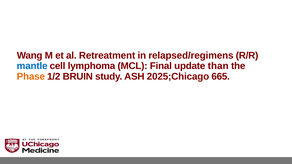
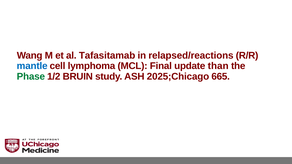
Retreatment: Retreatment -> Tafasitamab (107, 56)
relapsed/regimens: relapsed/regimens -> relapsed/reactions (191, 56)
Phase colour: orange -> green (31, 77)
